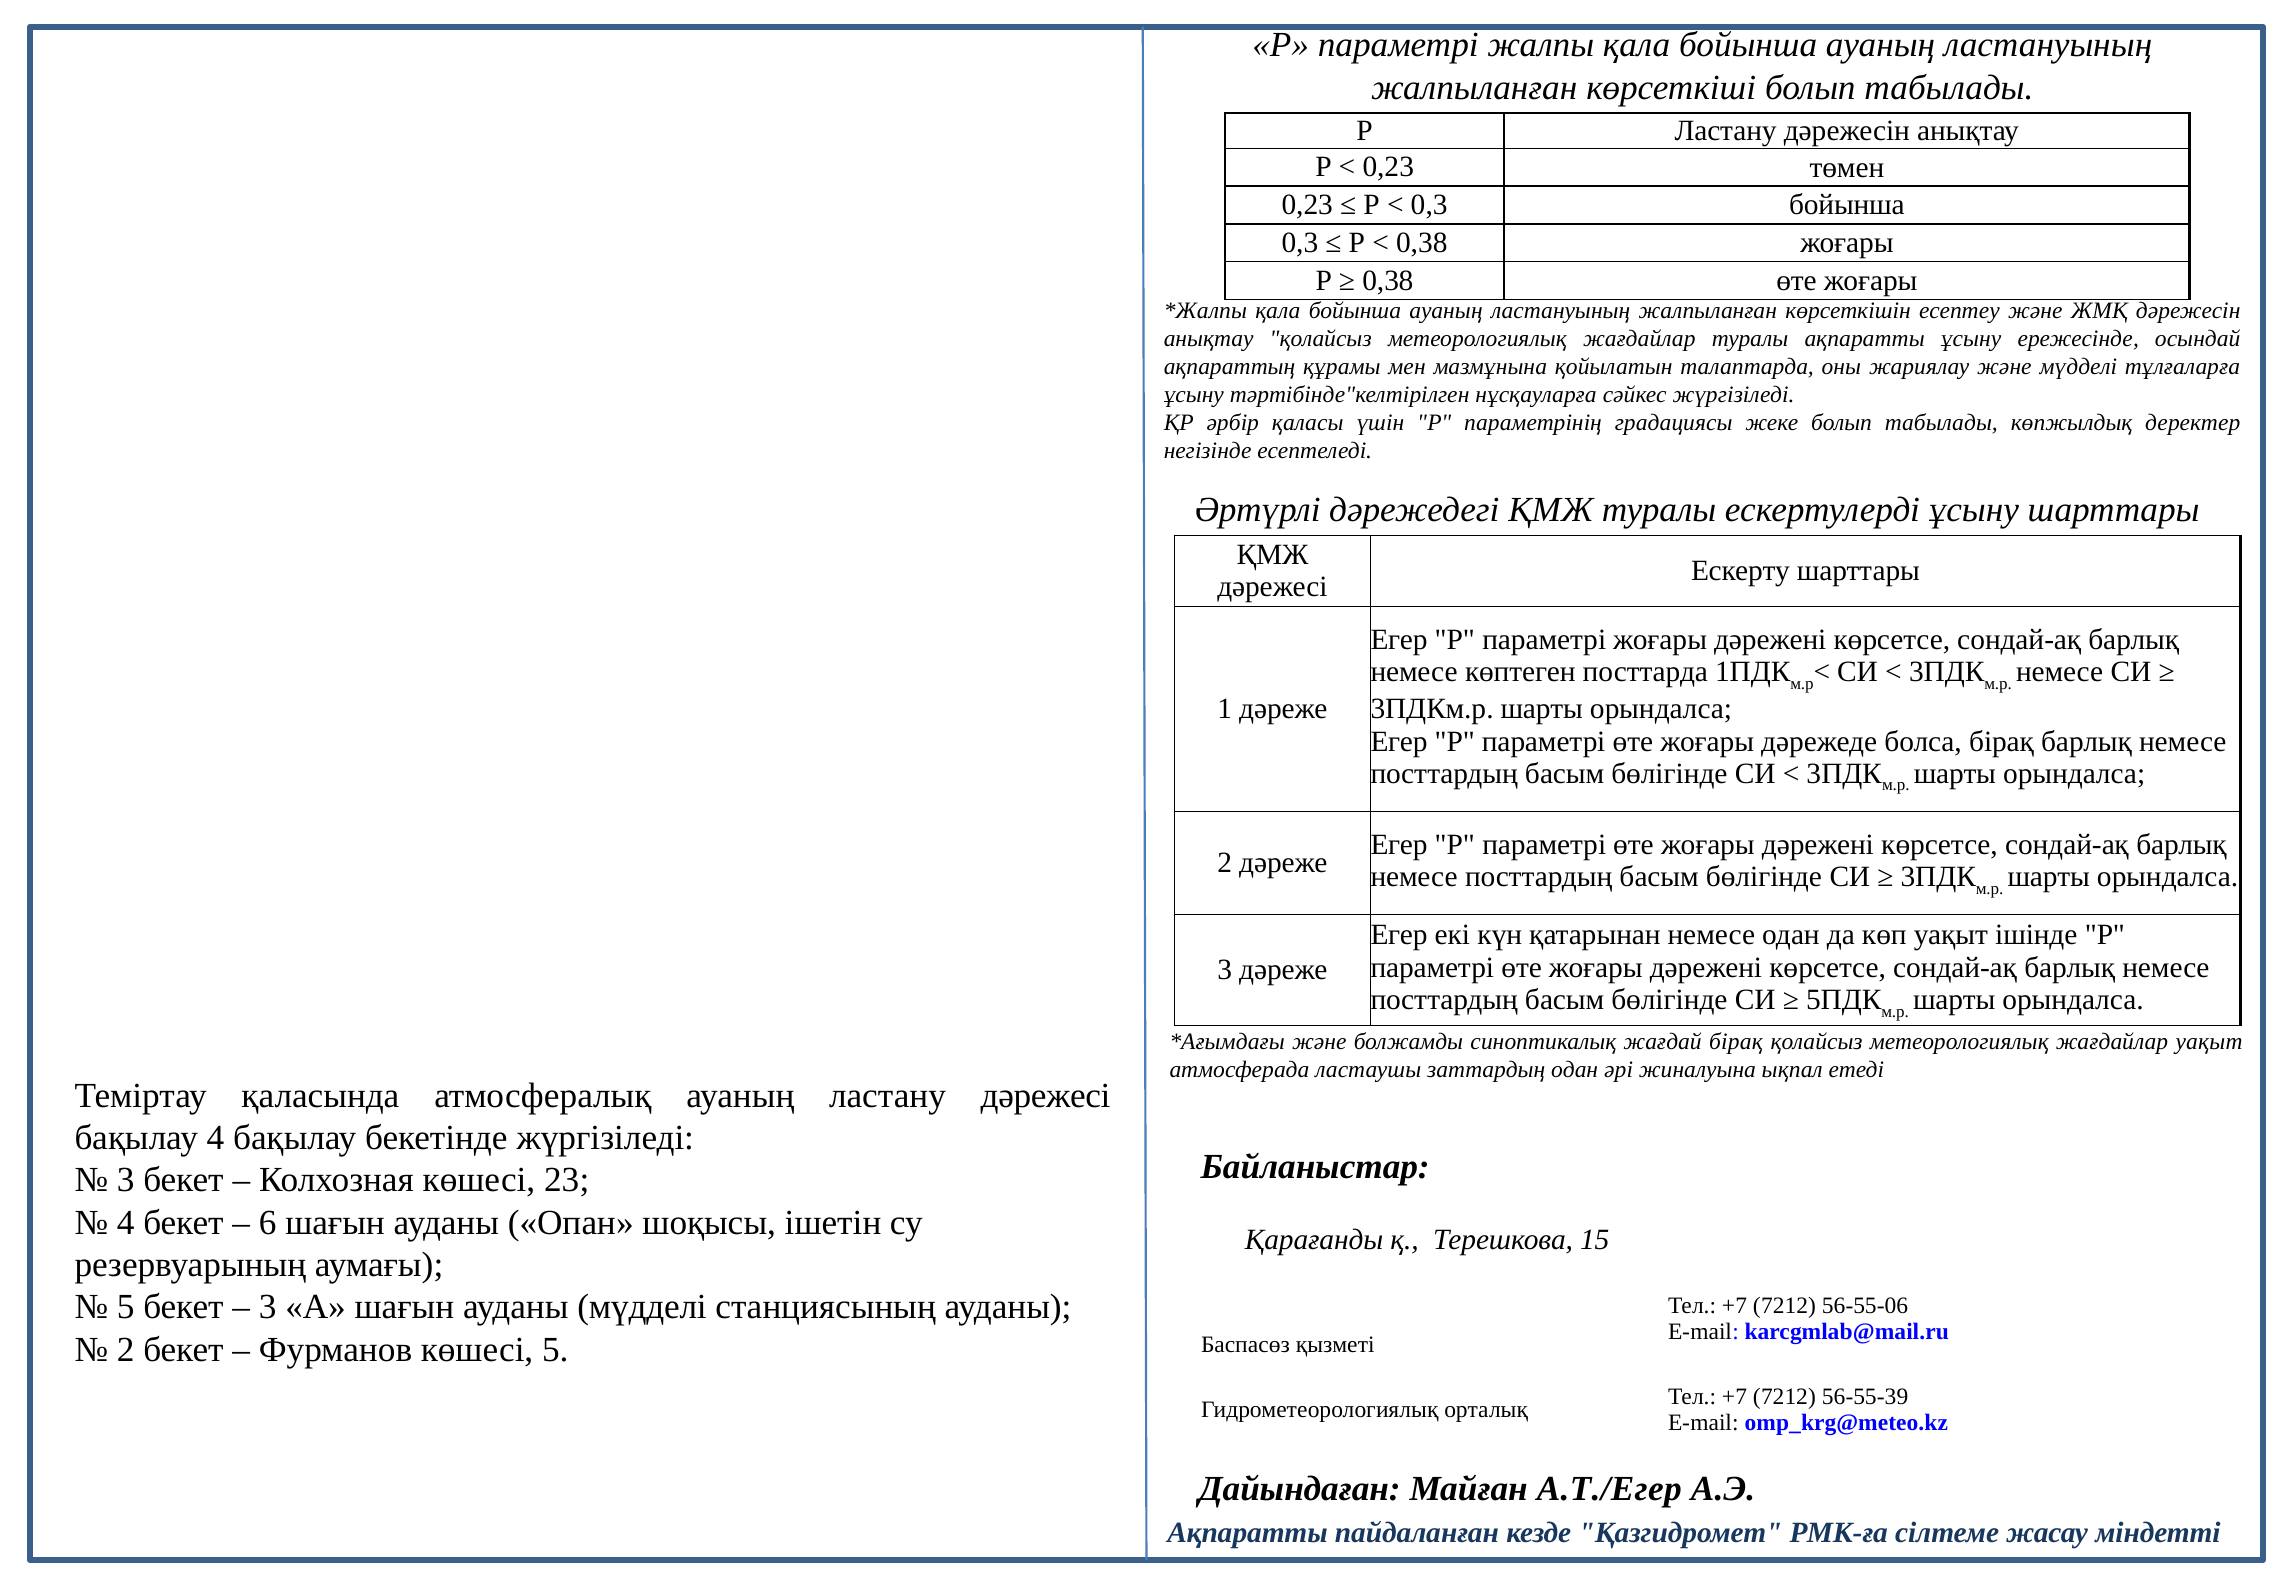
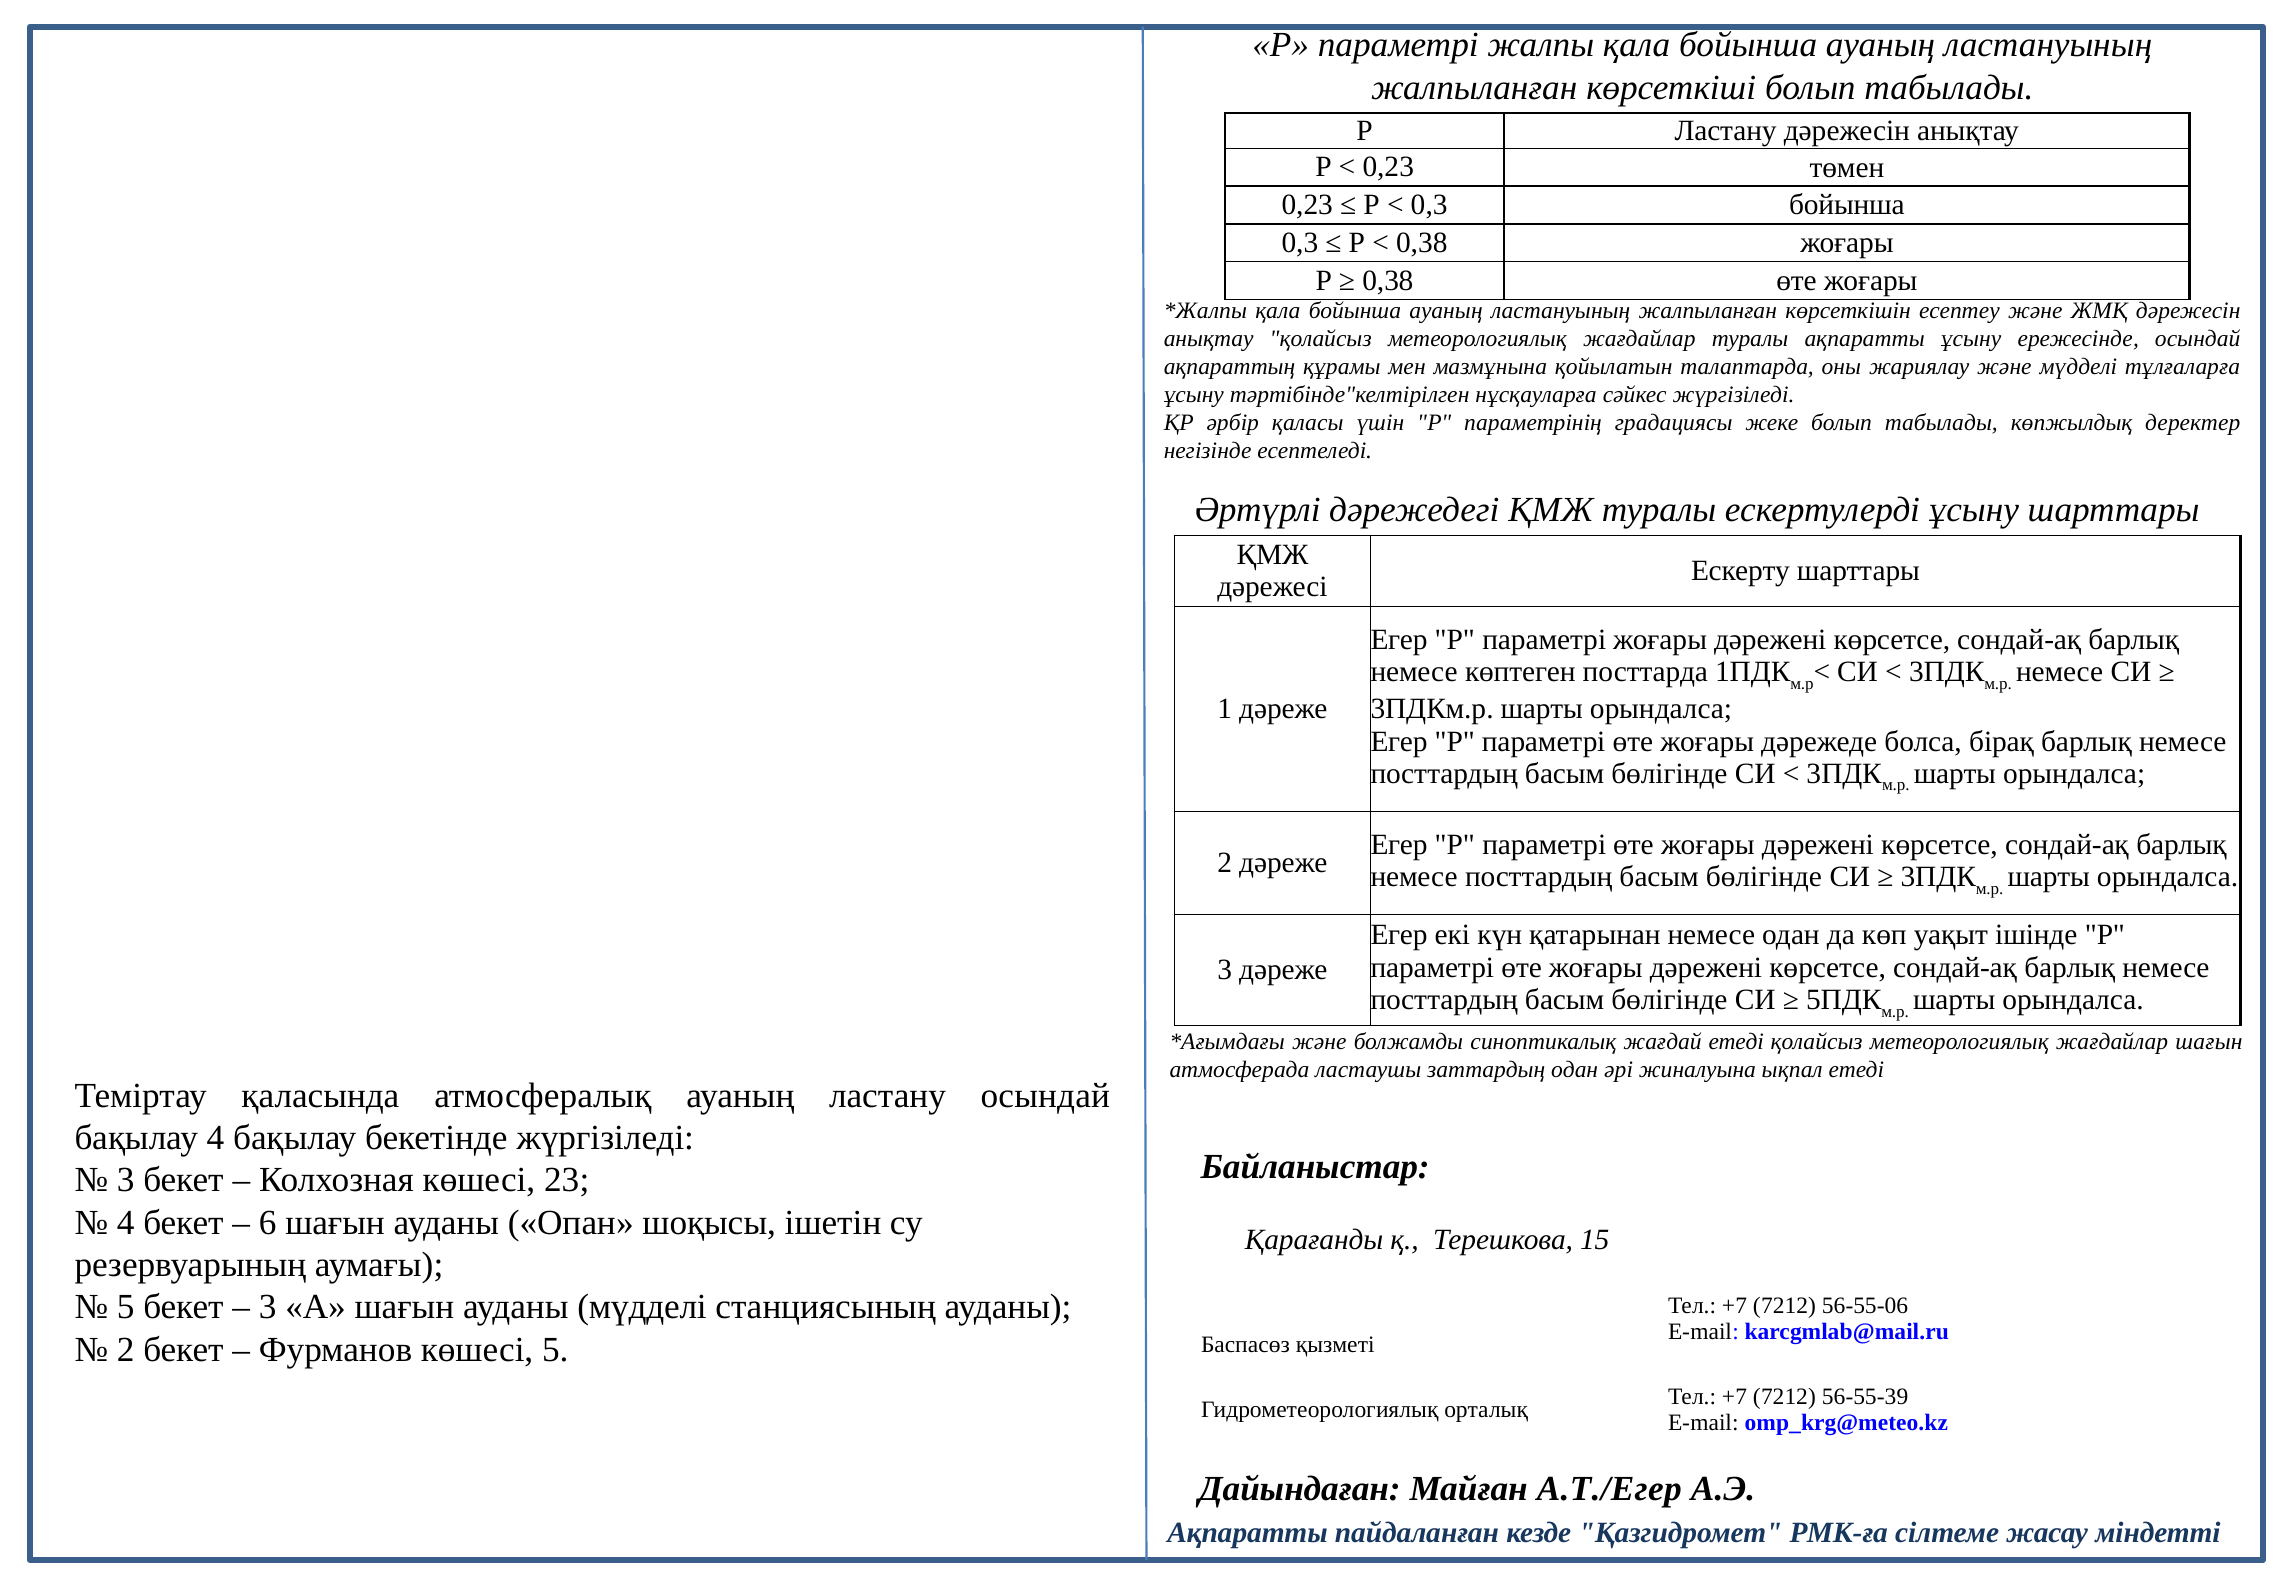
жағдай бірақ: бірақ -> етеді (1736, 1042)
жағдайлар уақыт: уақыт -> шағын (2209, 1042)
ластану дәрежесі: дәрежесі -> осындай (1045, 1096)
